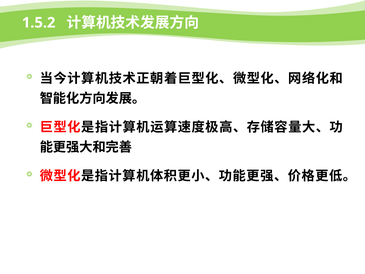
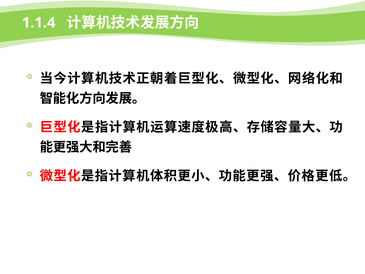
1.5.2: 1.5.2 -> 1.1.4 (39, 23)
